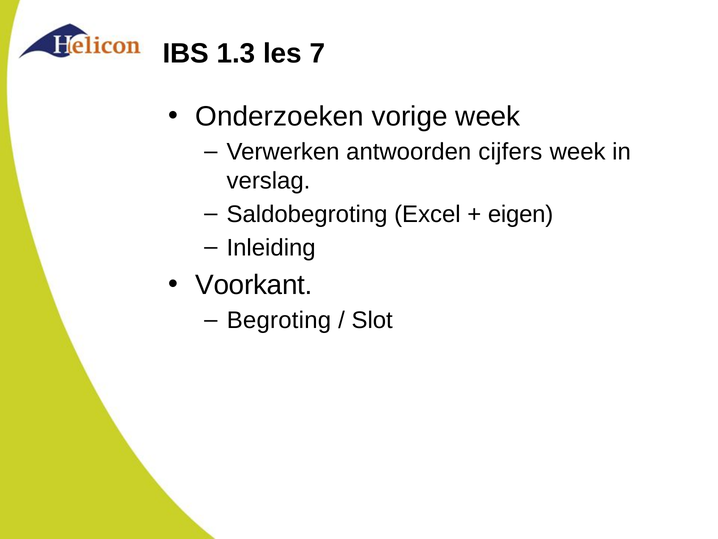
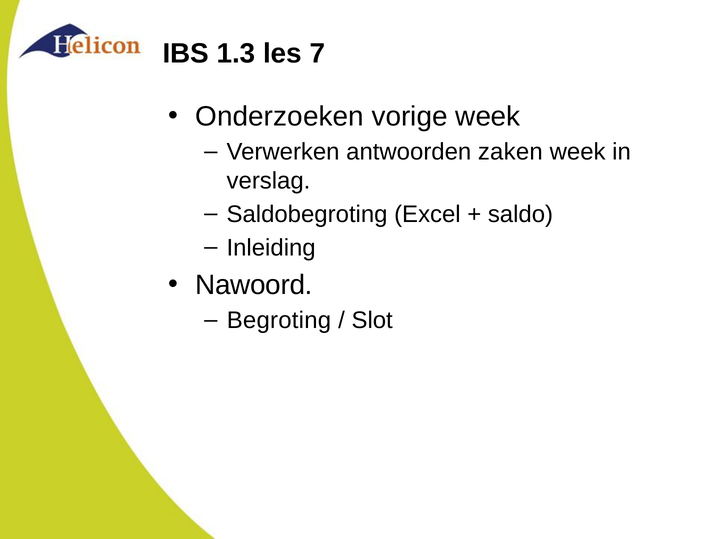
cijfers: cijfers -> zaken (510, 152)
eigen: eigen -> saldo (520, 214)
Voorkant: Voorkant -> Nawoord (254, 285)
